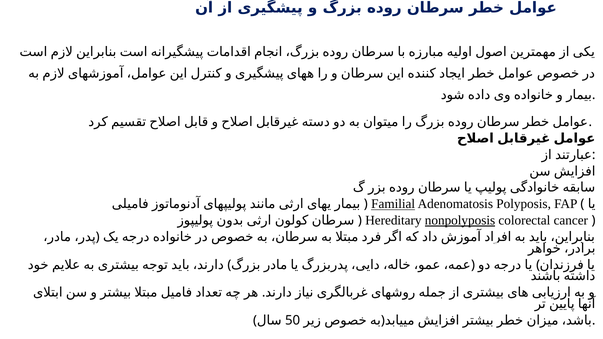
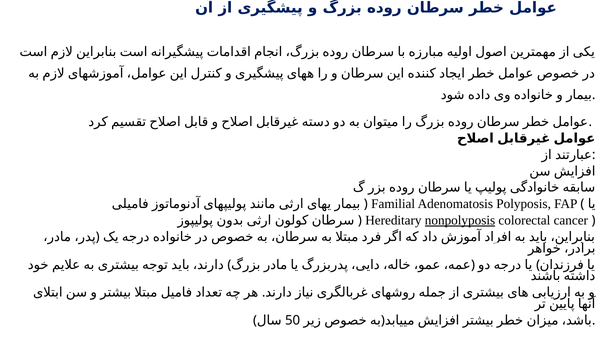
Familial underline: present -> none (393, 204)
